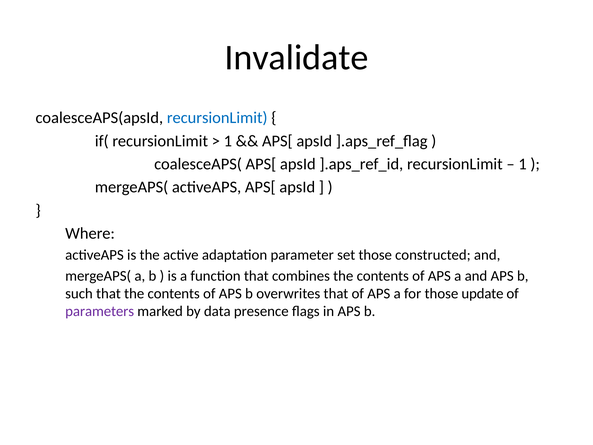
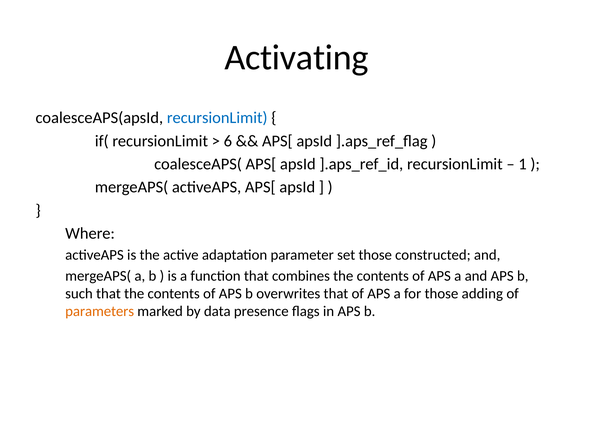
Invalidate: Invalidate -> Activating (297, 57)
1: 1 -> 6 (228, 141)
update: update -> adding (482, 293)
parameters colour: purple -> orange (100, 311)
